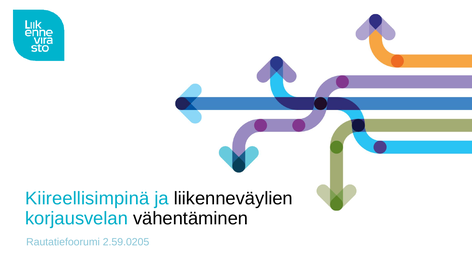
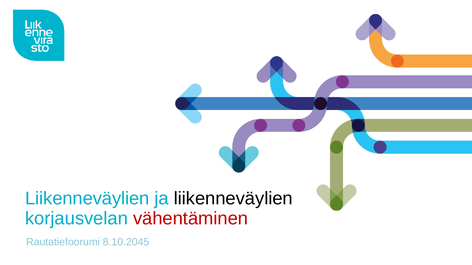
Kiireellisimpinä: Kiireellisimpinä -> Liikenneväylien (87, 199)
vähentäminen colour: black -> red (191, 219)
2.59.0205: 2.59.0205 -> 8.10.2045 (126, 243)
